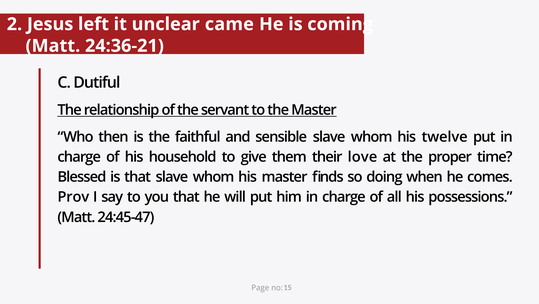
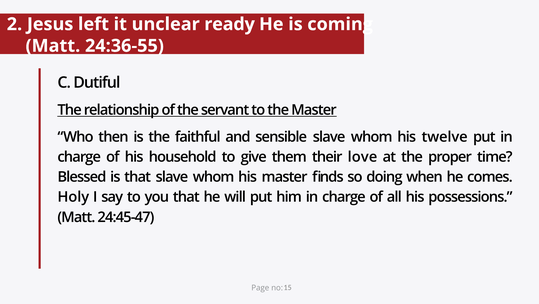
came: came -> ready (230, 24)
24:36-21: 24:36-21 -> 24:36-55 (124, 46)
Prov: Prov -> Holy (73, 197)
